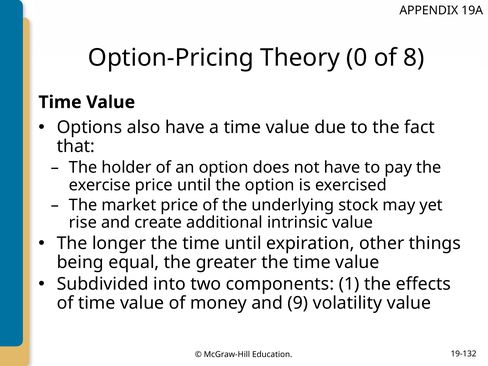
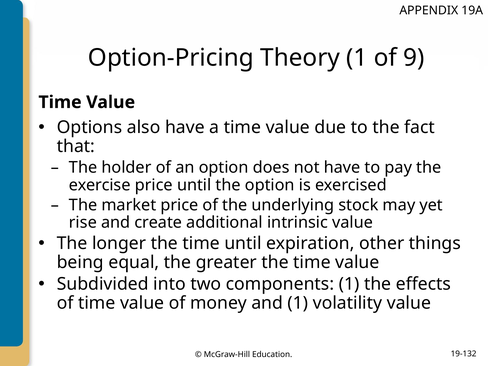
Theory 0: 0 -> 1 (357, 58)
8: 8 -> 9 (414, 58)
and 9: 9 -> 1 (298, 303)
